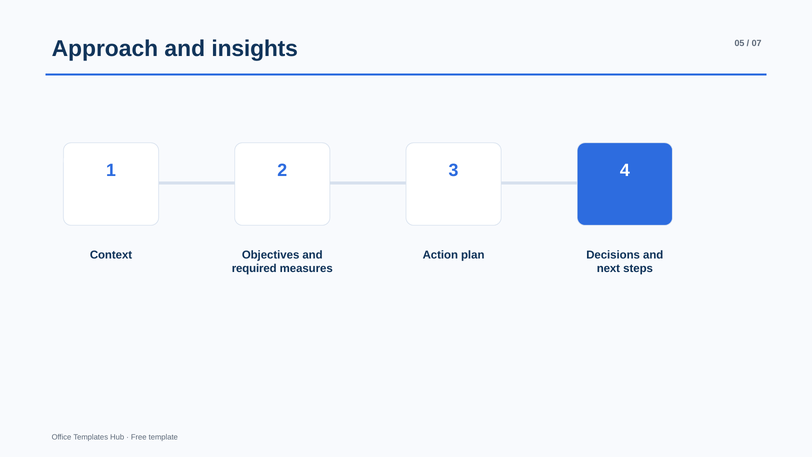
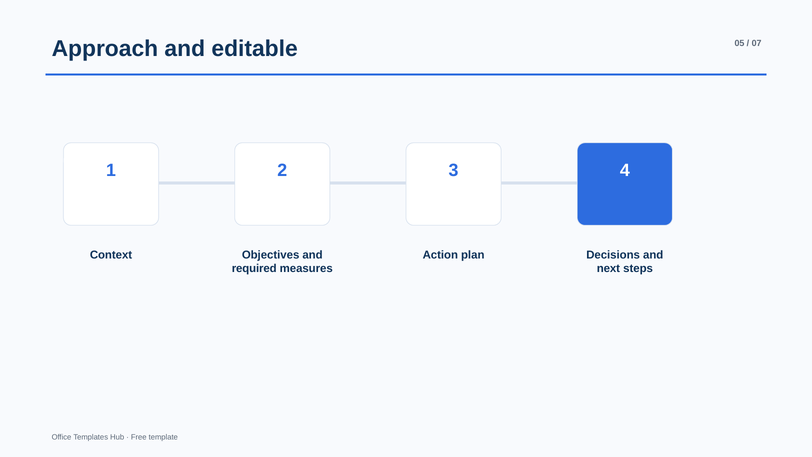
insights: insights -> editable (255, 49)
